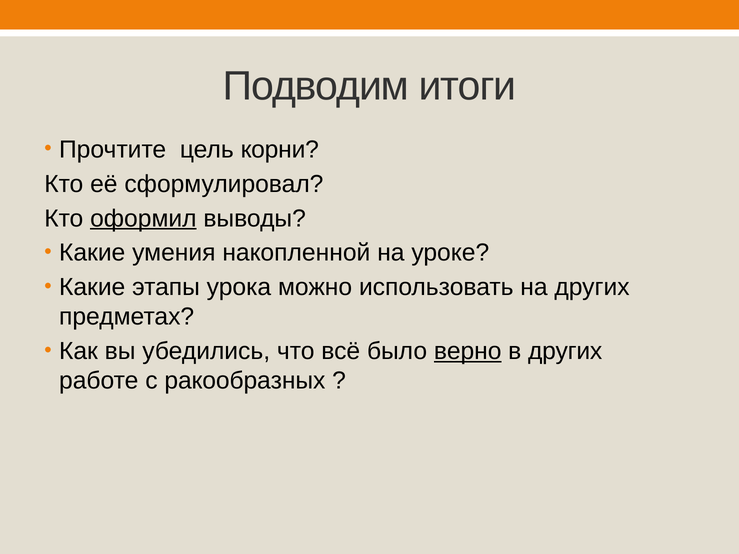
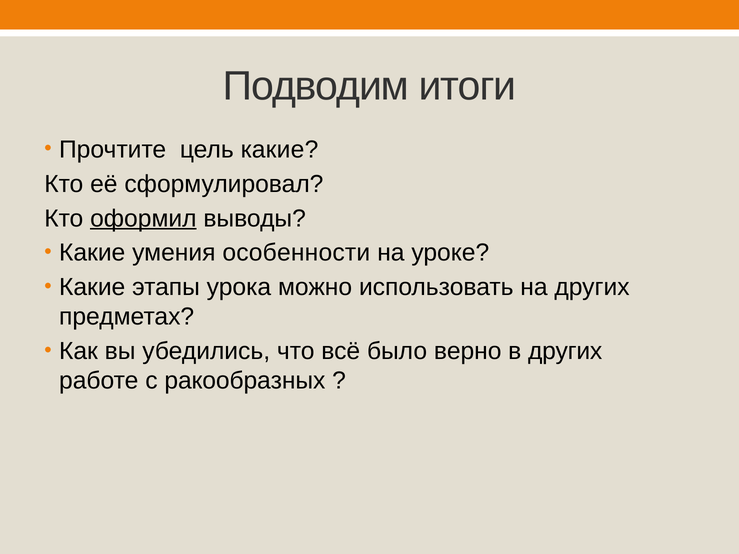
цель корни: корни -> какие (280, 150)
накопленной: накопленной -> особенности (296, 253)
верно underline: present -> none (468, 351)
